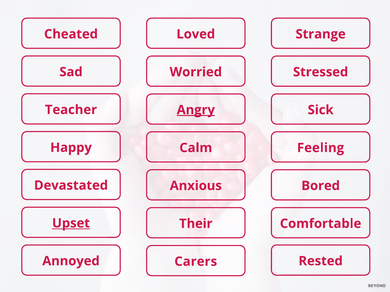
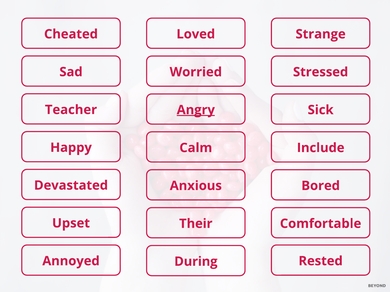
Feeling: Feeling -> Include (321, 148)
Upset underline: present -> none (71, 224)
Carers: Carers -> During (196, 262)
